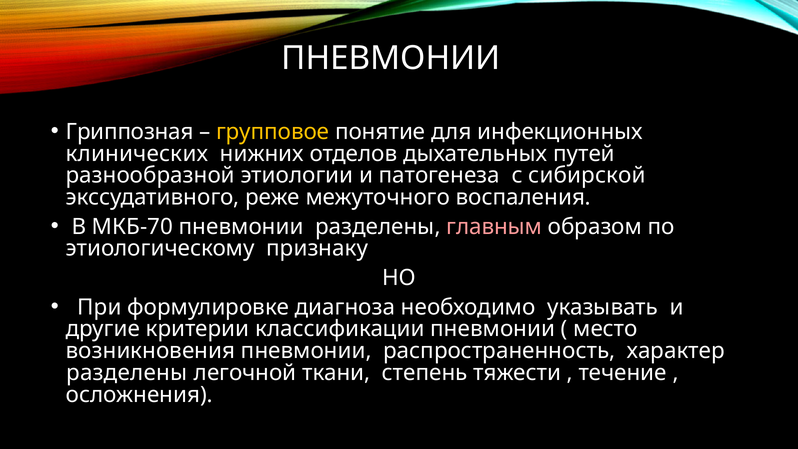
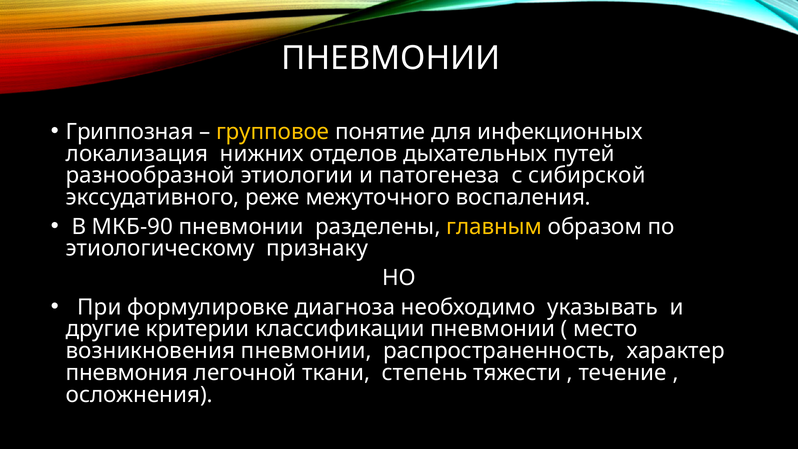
клинических: клинических -> локализация (137, 154)
МКБ-70: МКБ-70 -> МКБ-90 (133, 227)
главным colour: pink -> yellow (494, 227)
разделены: разделены -> пневмония (127, 373)
